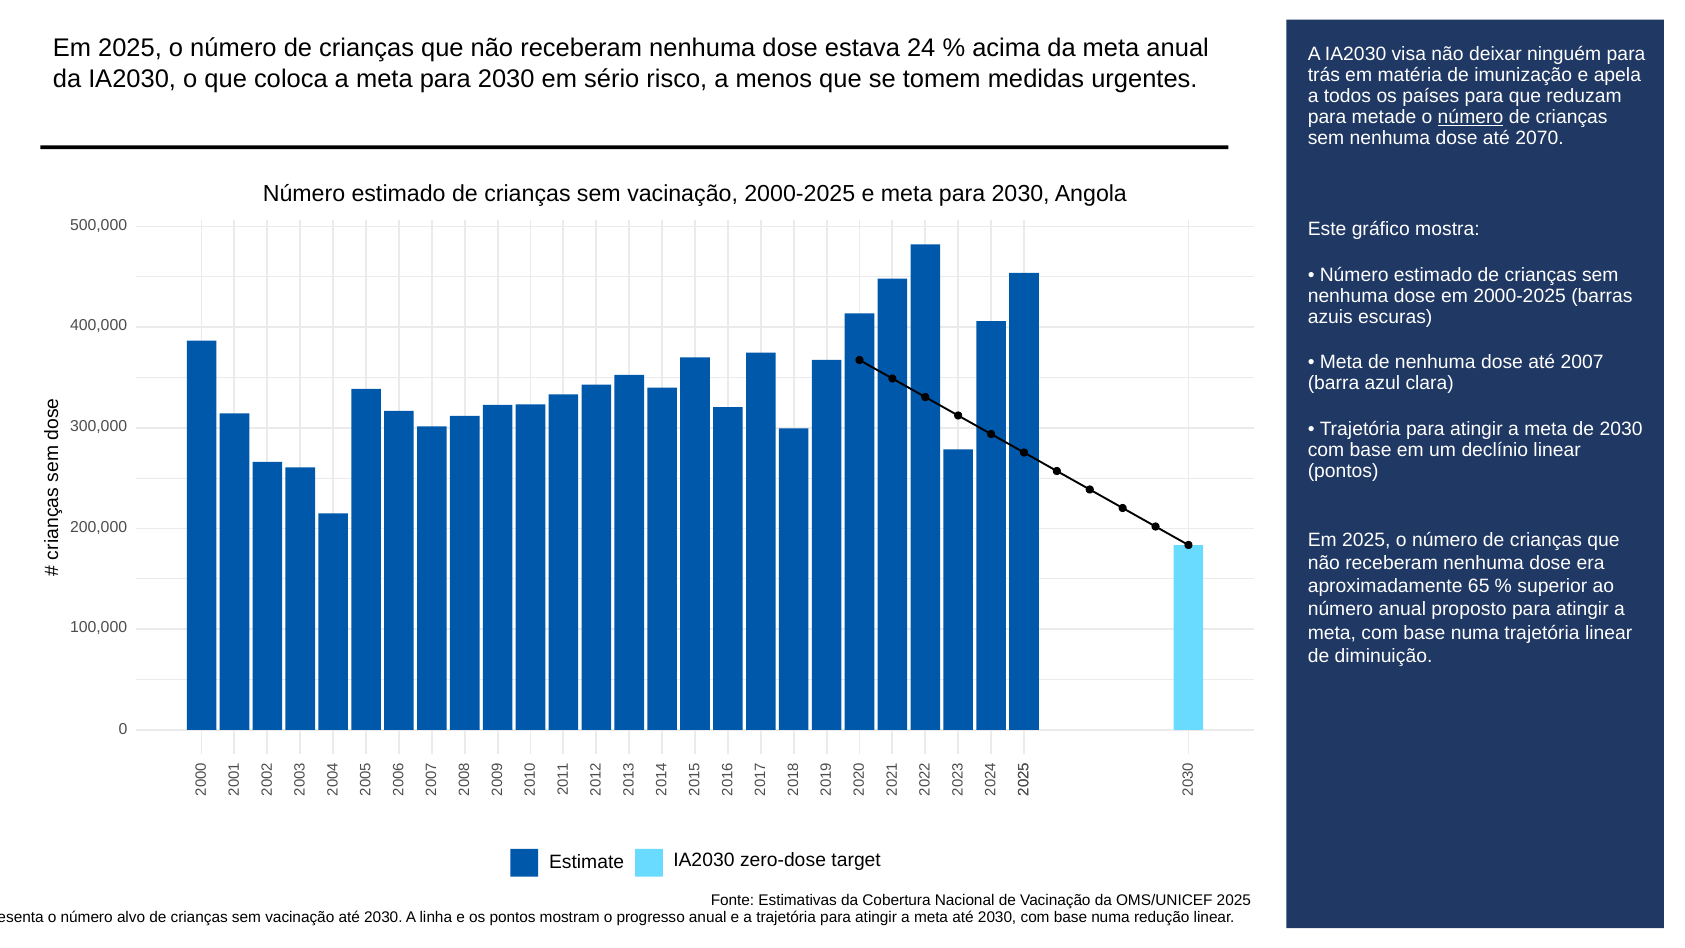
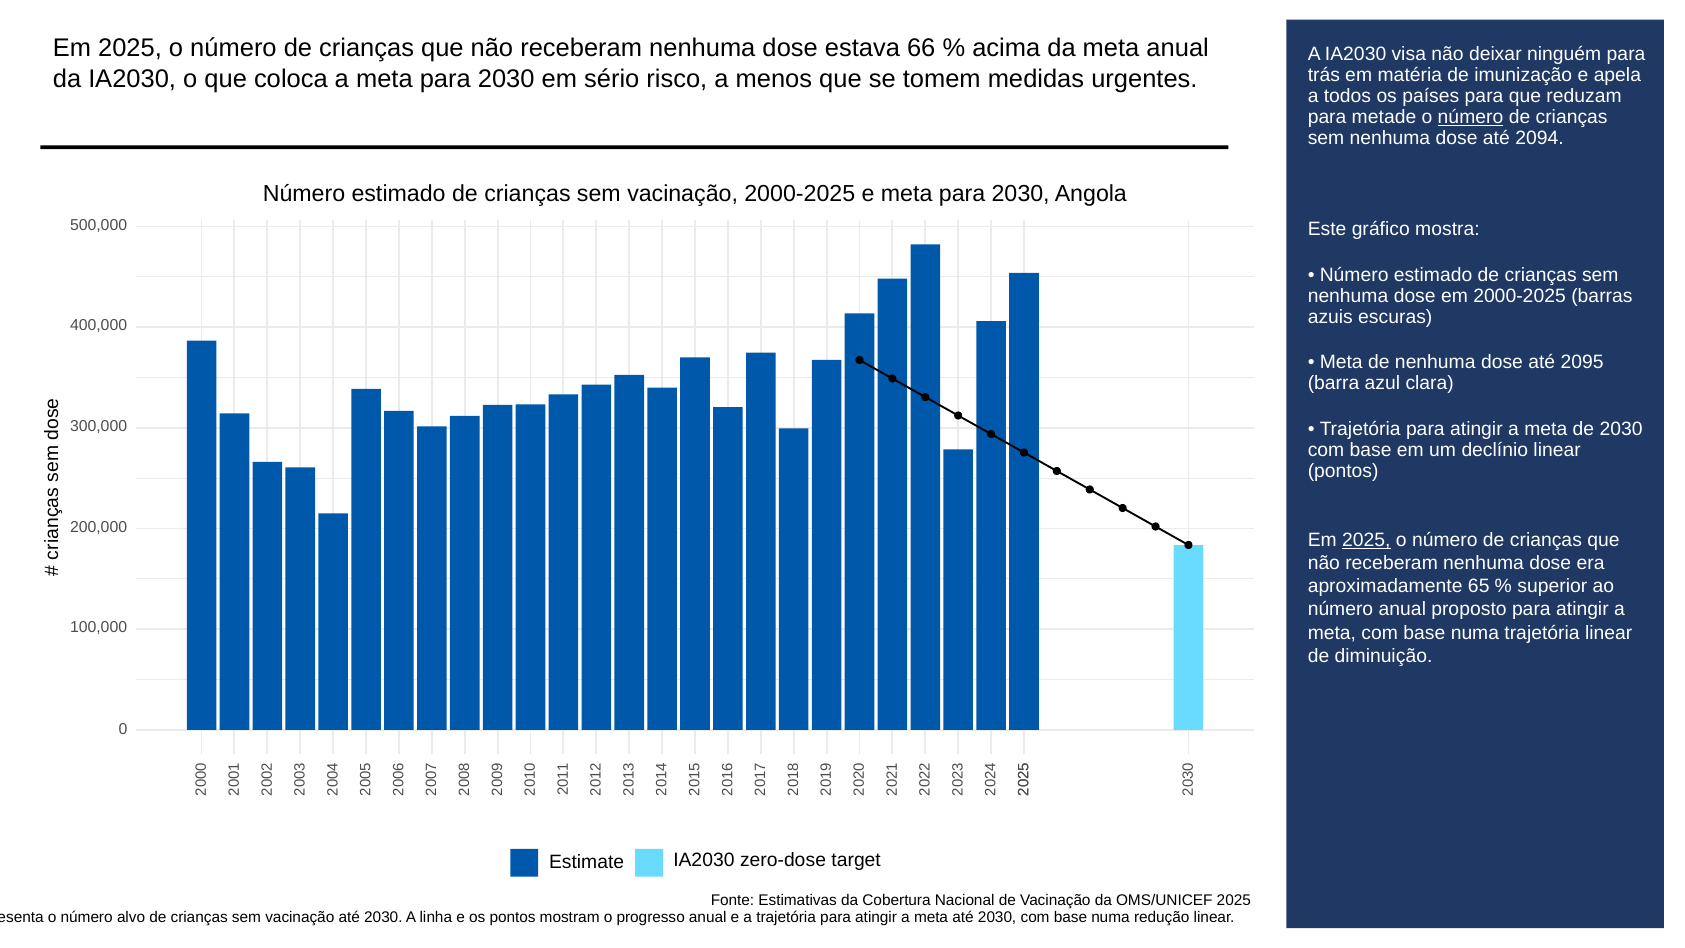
24: 24 -> 66 (921, 49)
2070: 2070 -> 2094 (1539, 138)
2007: 2007 -> 2095 (1582, 362)
2025 underline: none -> present (1366, 540)
